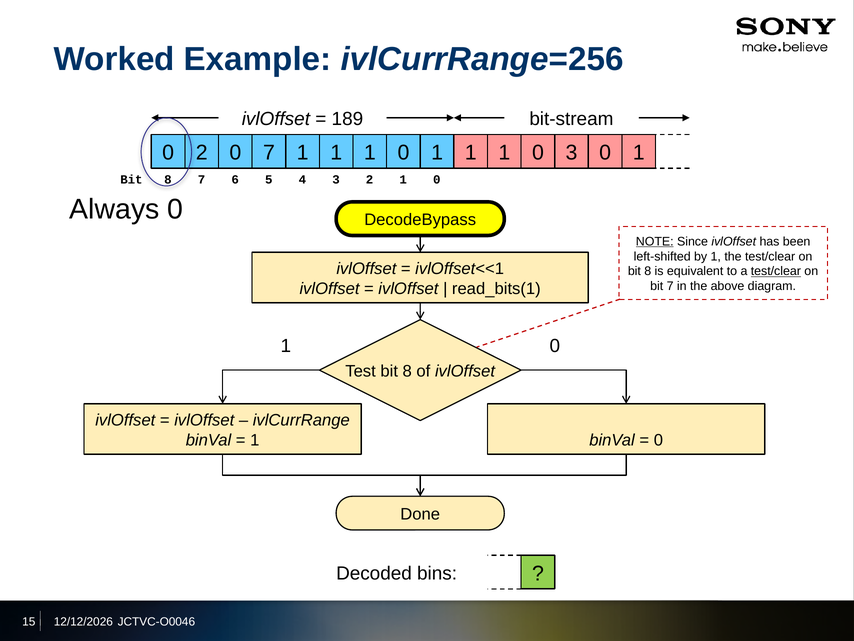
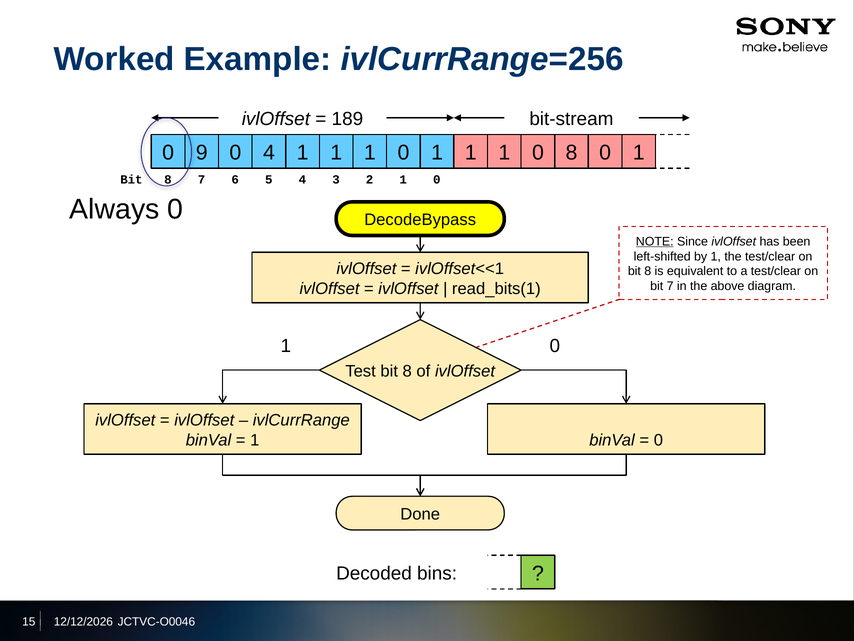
2: 2 -> 9 (202, 153)
0 7: 7 -> 4 (269, 153)
1 0 3: 3 -> 8 (572, 153)
test/clear underline: present -> none (776, 271)
